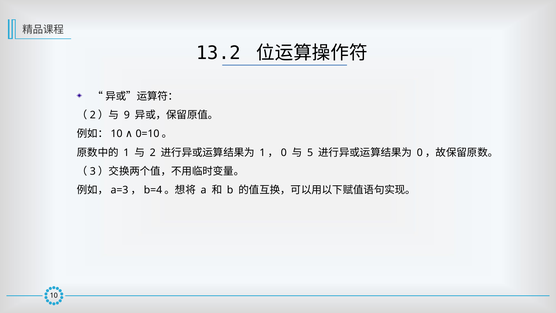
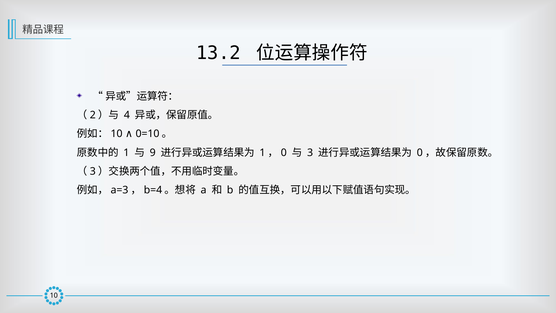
9: 9 -> 4 (127, 115)
2: 2 -> 9 (153, 152)
5: 5 -> 3 (310, 152)
